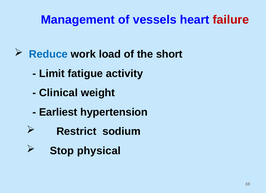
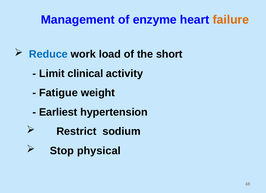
vessels: vessels -> enzyme (155, 20)
failure colour: red -> orange (231, 20)
fatigue: fatigue -> clinical (85, 74)
Clinical: Clinical -> Fatigue (58, 93)
